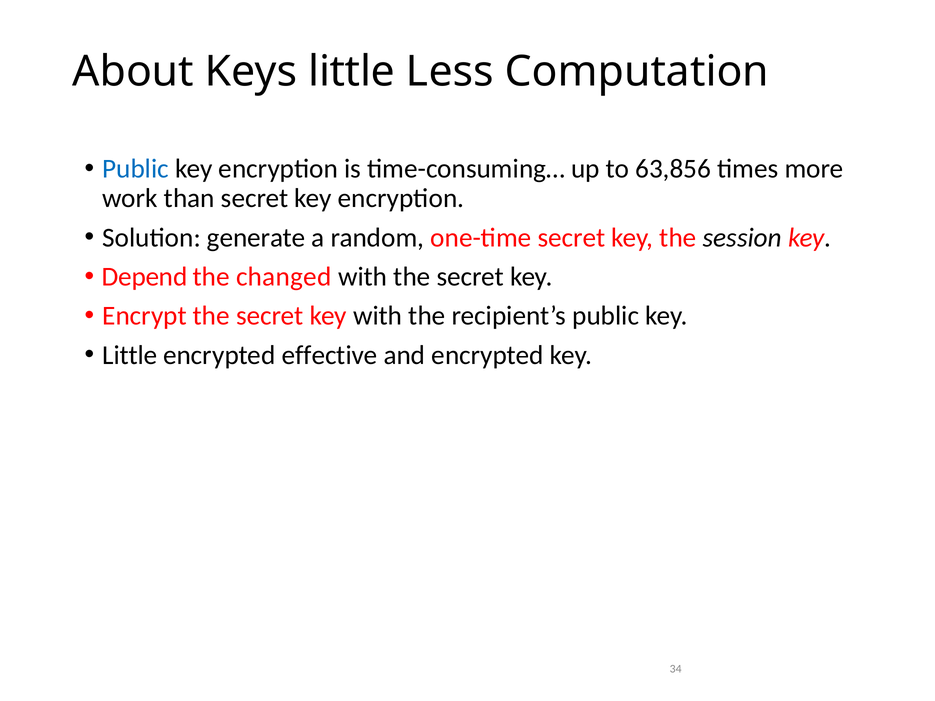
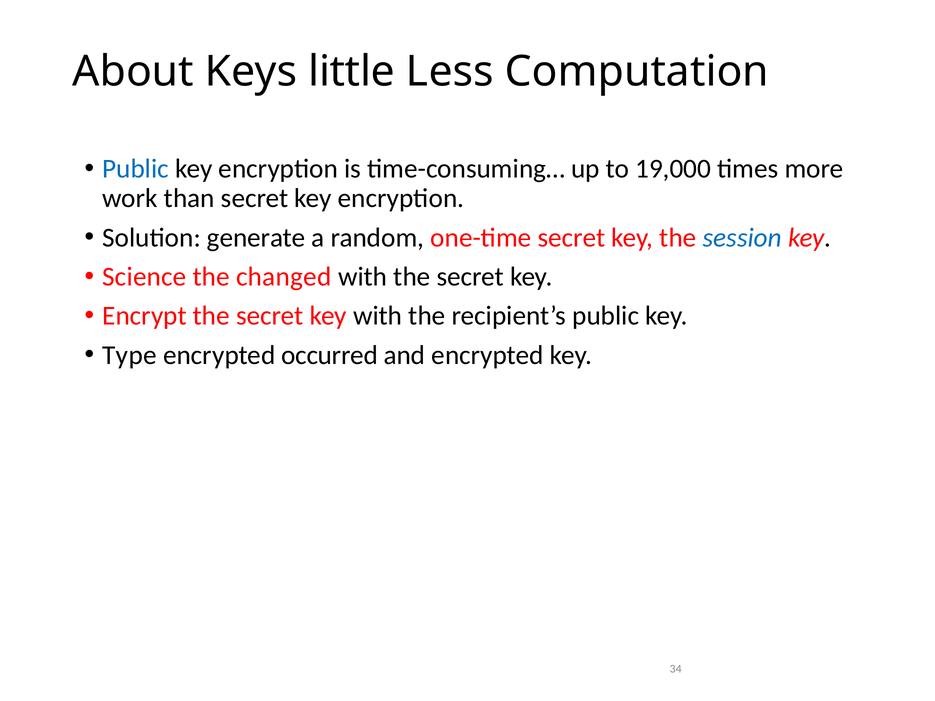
63,856: 63,856 -> 19,000 (673, 169)
session colour: black -> blue (742, 238)
Depend: Depend -> Science (144, 277)
Little: Little -> Type (130, 355)
effective: effective -> occurred (330, 355)
